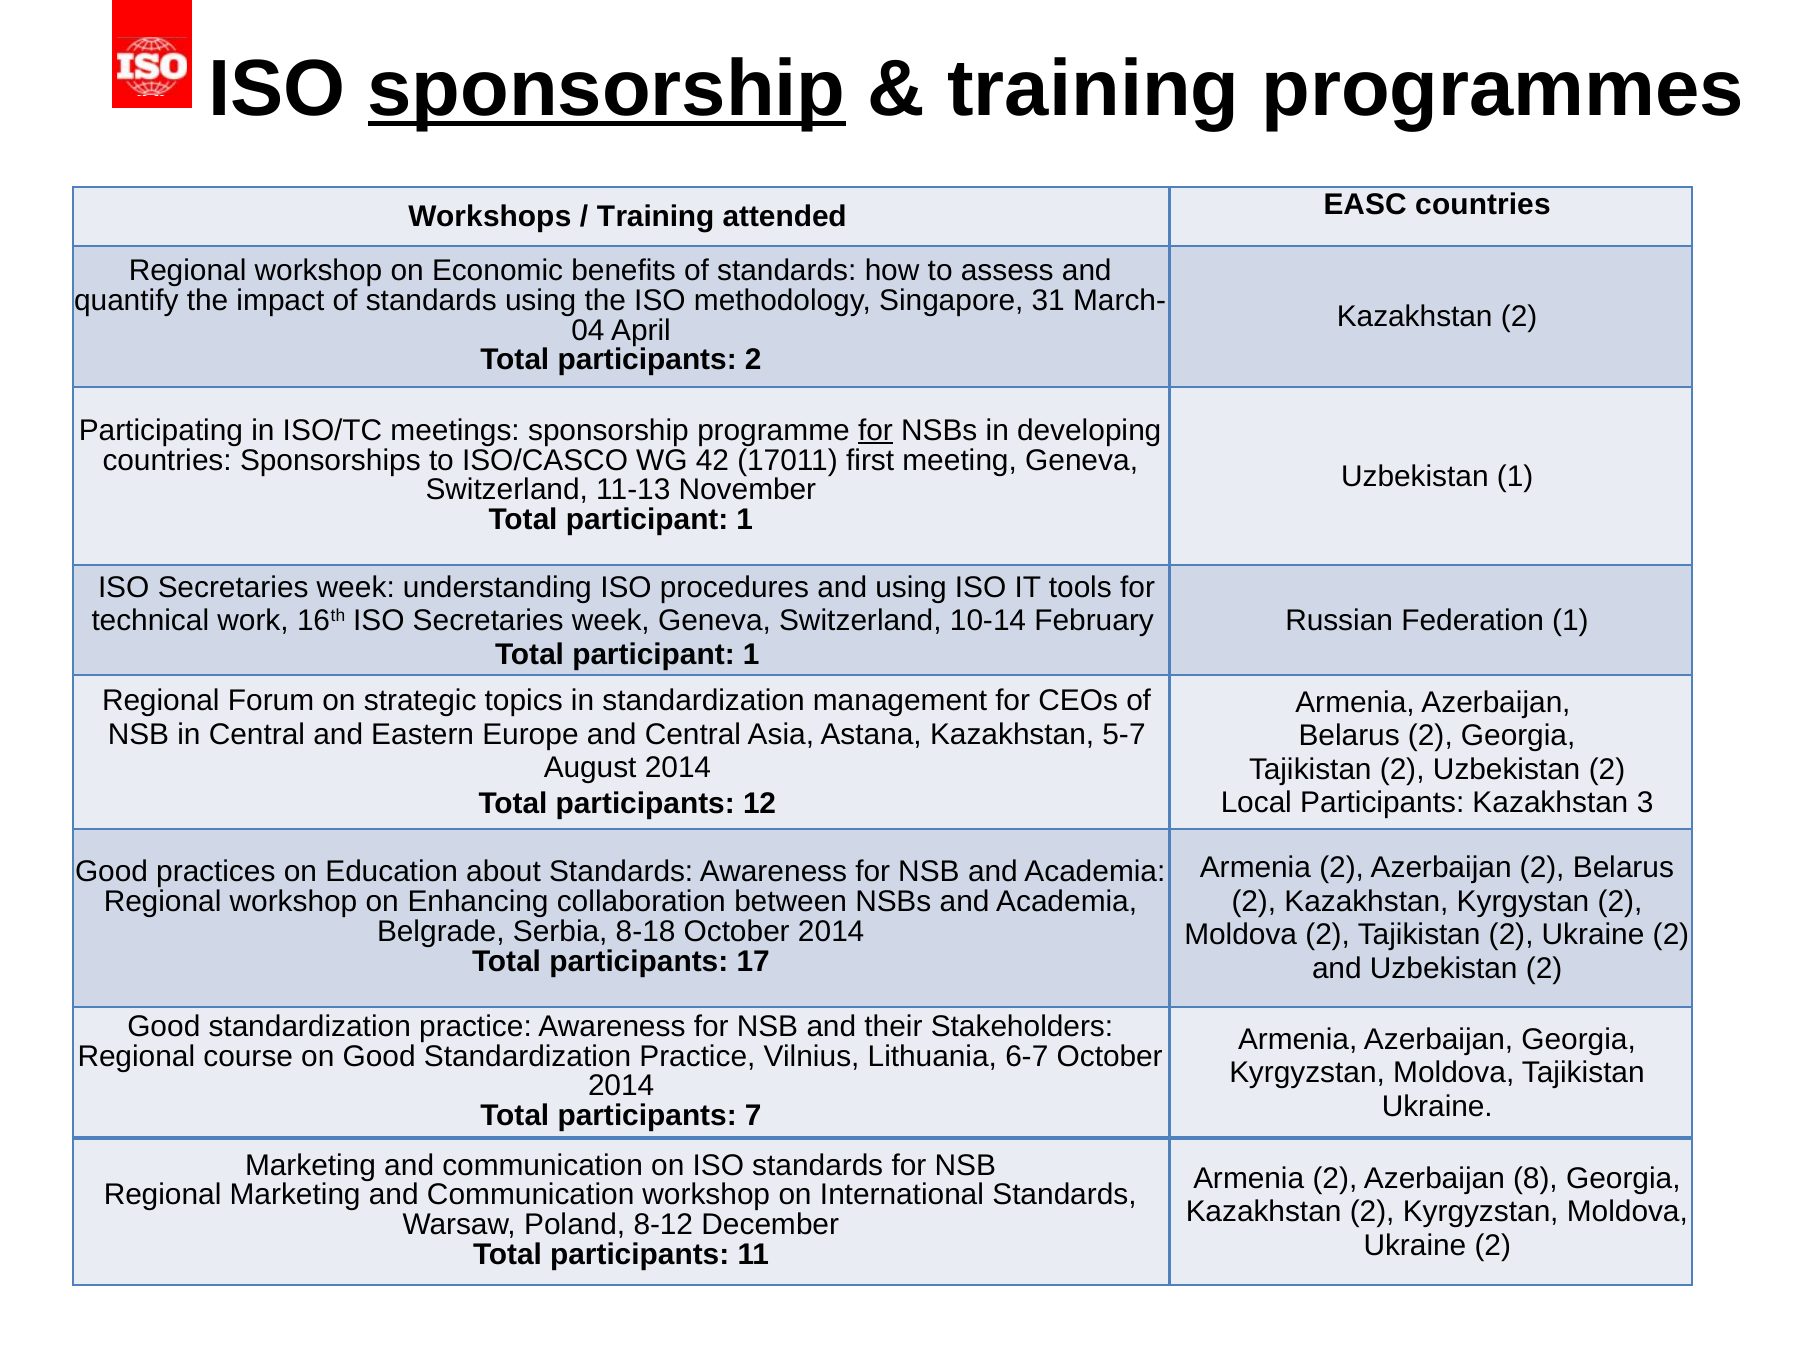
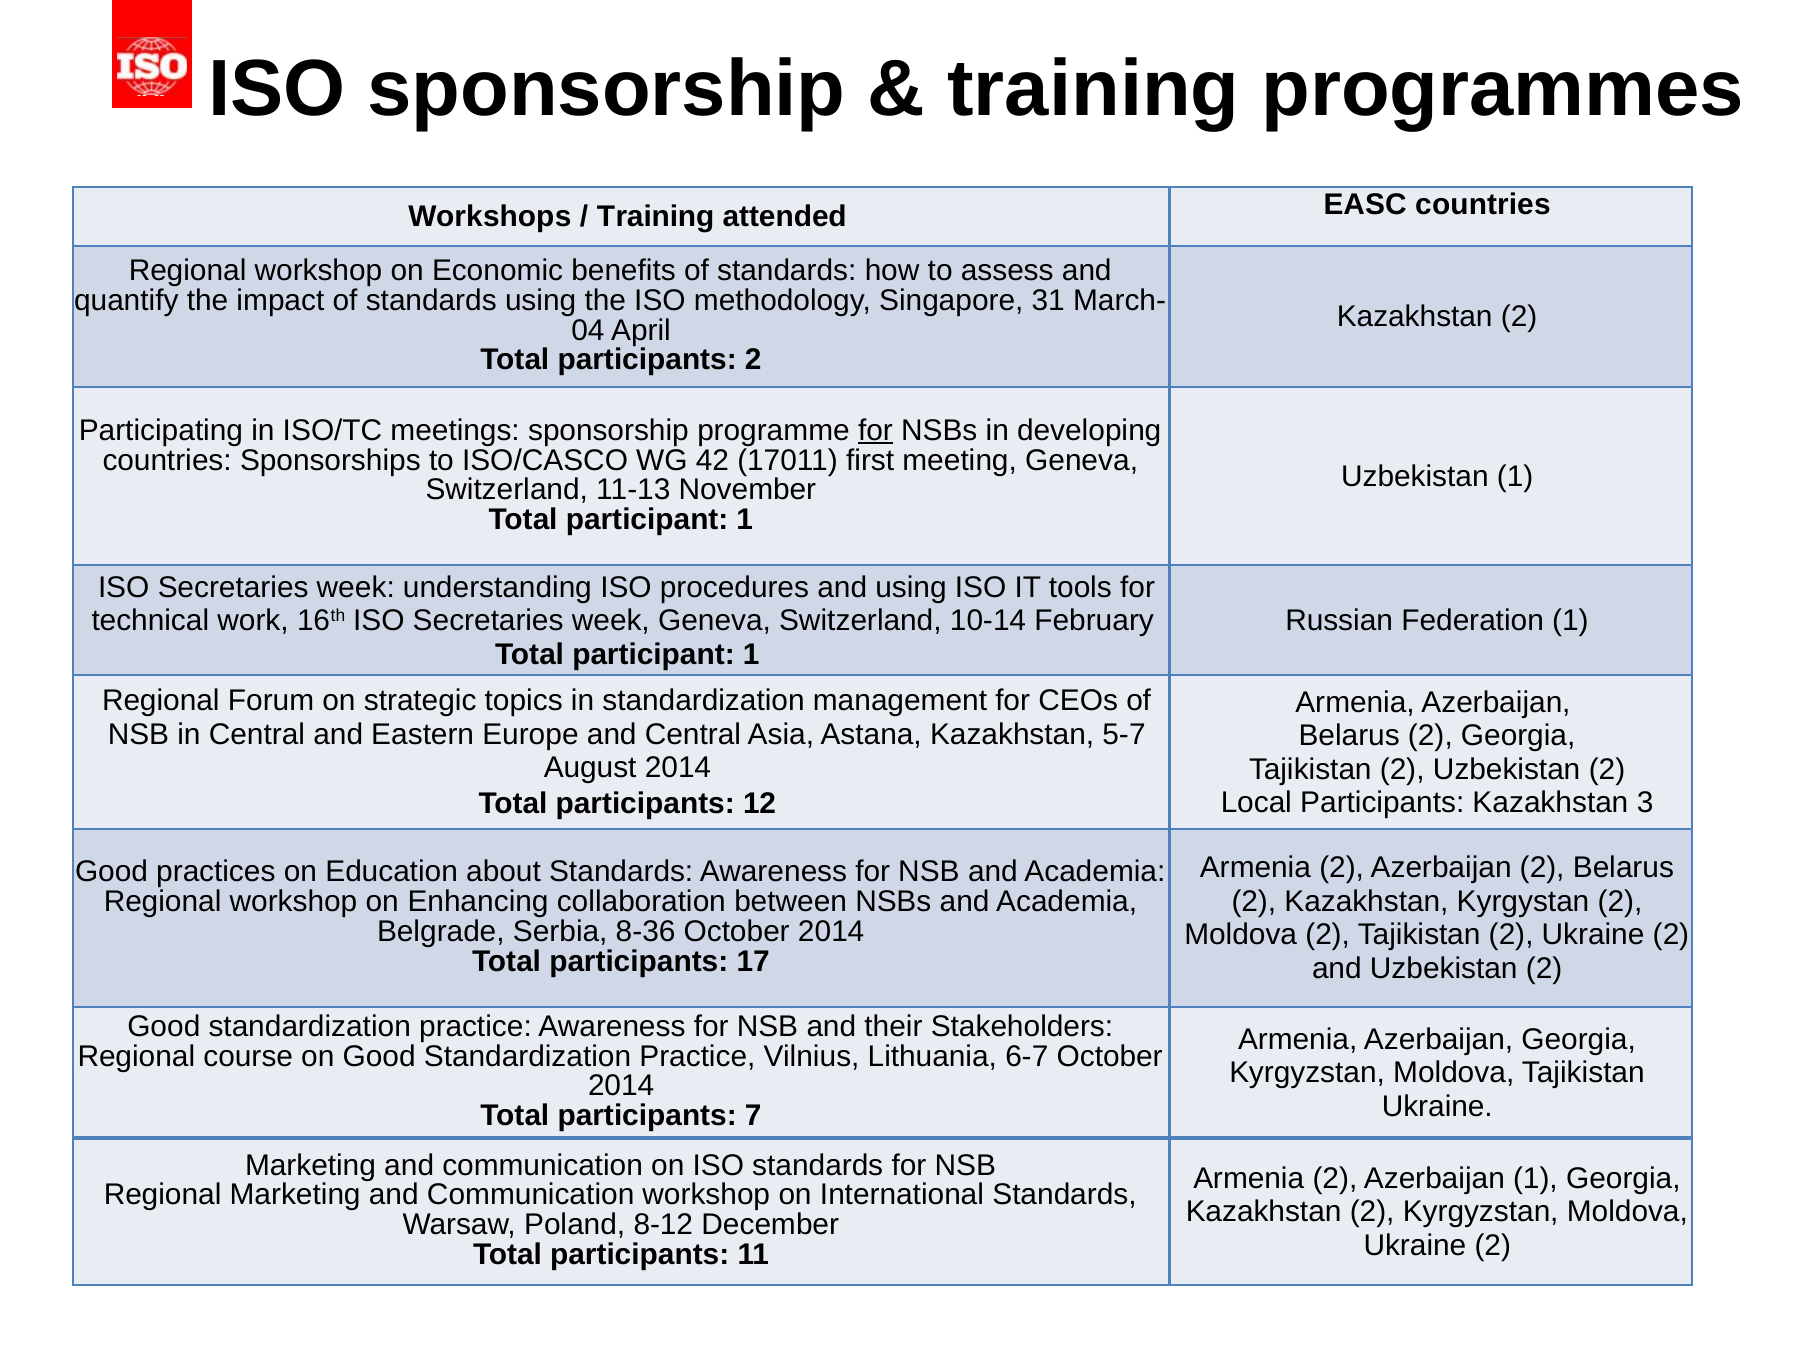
sponsorship underline: present -> none (607, 89)
8-18: 8-18 -> 8-36 (646, 931)
Azerbaijan 8: 8 -> 1 (1535, 1178)
